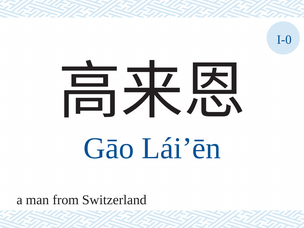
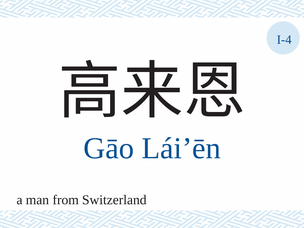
I-0: I-0 -> I-4 (284, 40)
